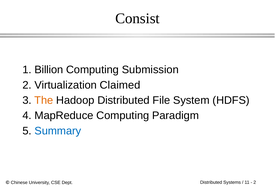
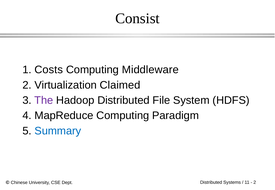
Billion: Billion -> Costs (49, 70)
Submission: Submission -> Middleware (150, 70)
The colour: orange -> purple (44, 101)
